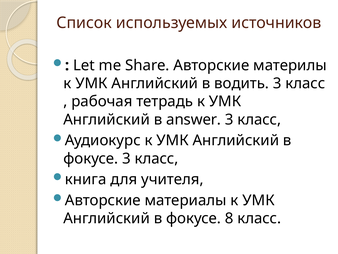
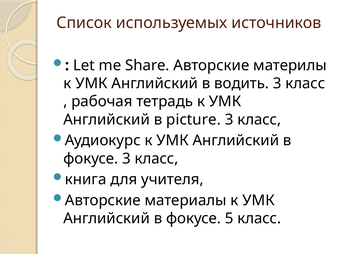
answer: answer -> picture (193, 119)
8: 8 -> 5 (229, 218)
